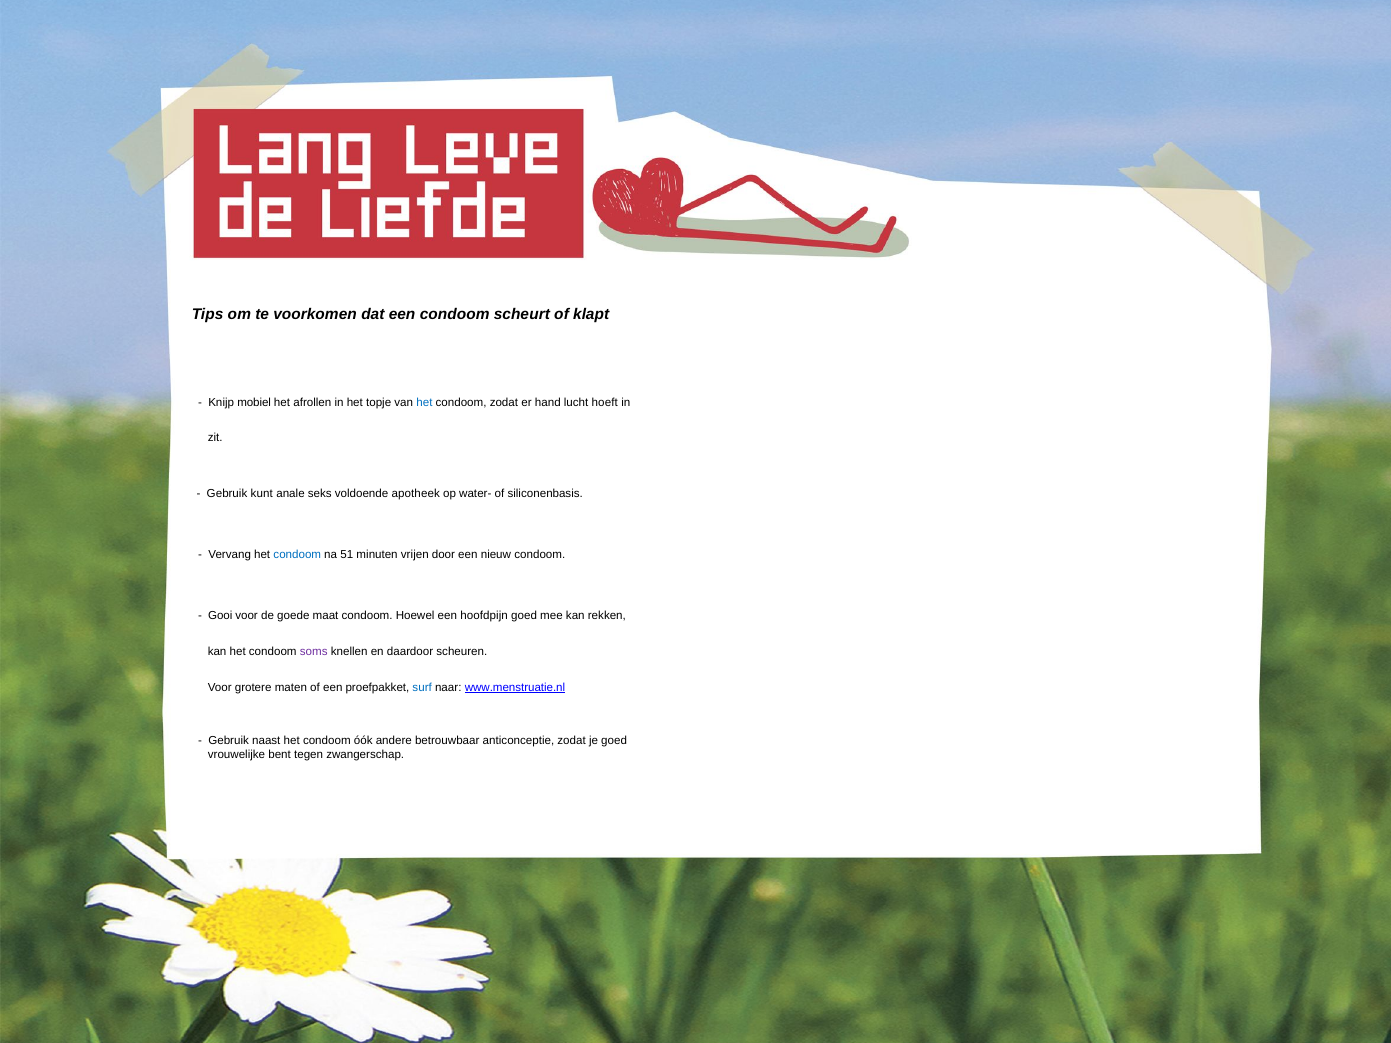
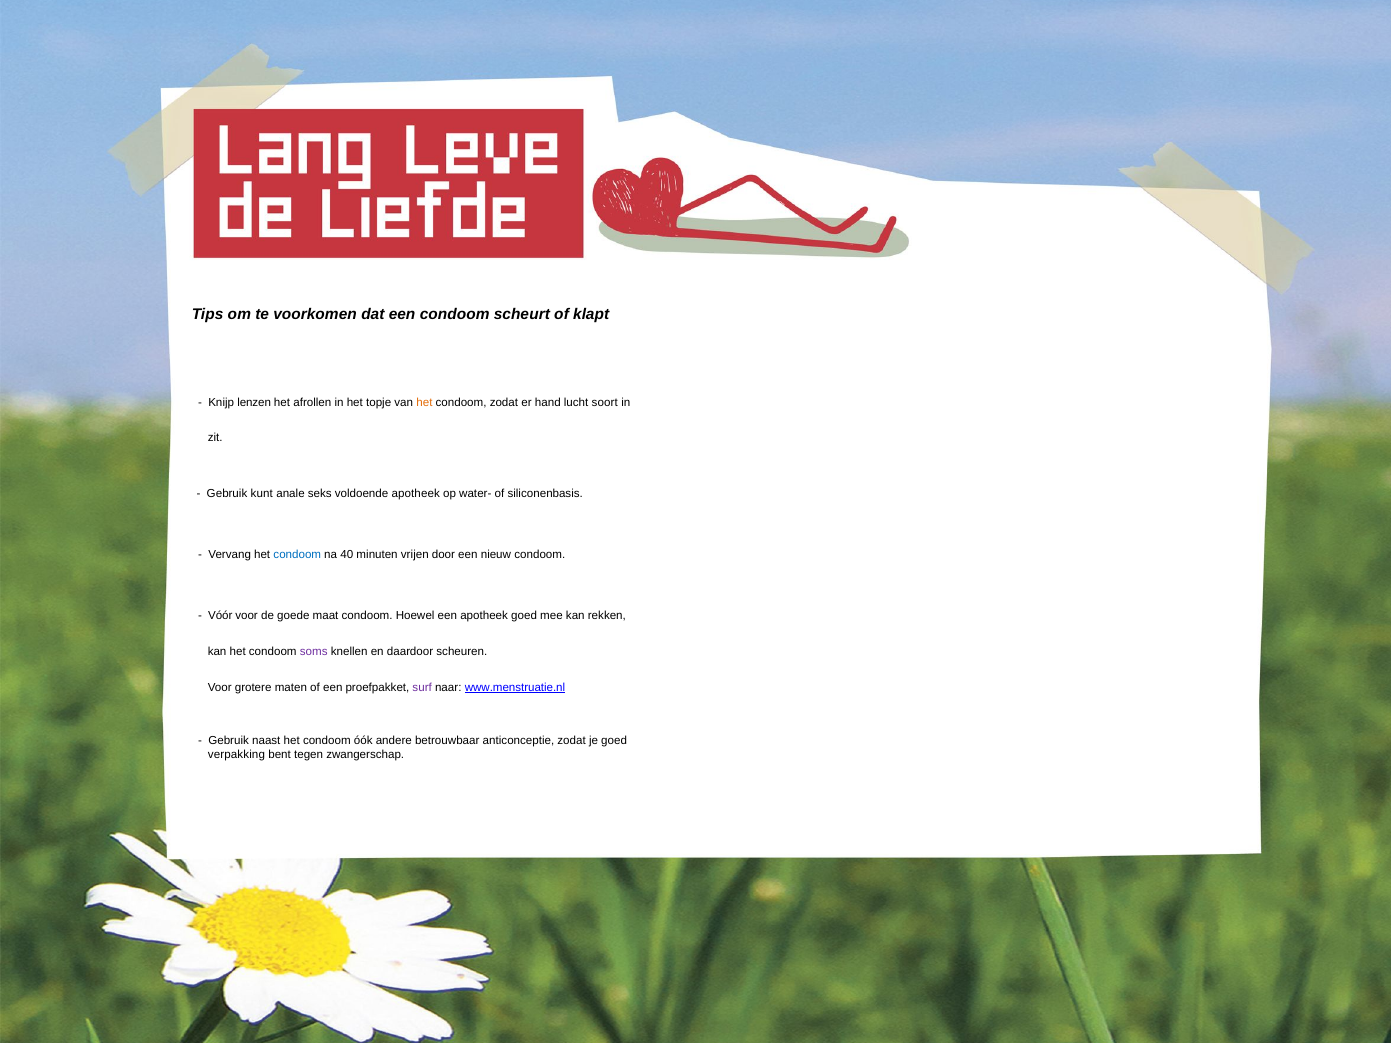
mobiel: mobiel -> lenzen (254, 402)
het colour: blue -> orange (424, 402)
hoeft: hoeft -> soort (605, 402)
51: 51 -> 40 (347, 555)
Gooi: Gooi -> Vóór (220, 616)
een hoofdpijn: hoofdpijn -> apotheek (484, 616)
surf colour: blue -> purple (422, 687)
vrouwelijke: vrouwelijke -> verpakking (236, 755)
